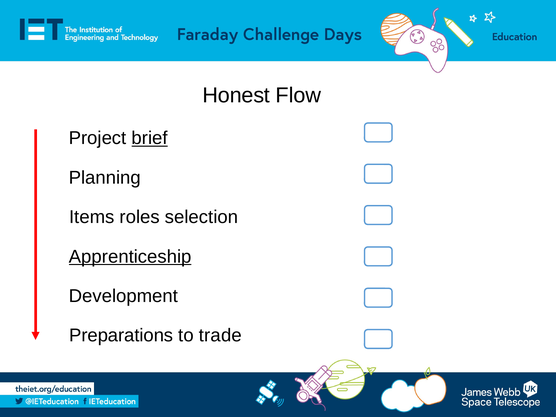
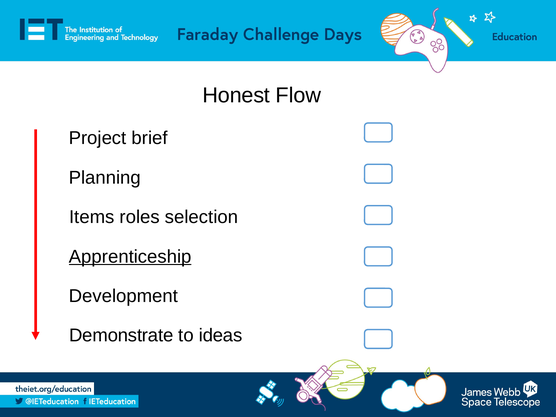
brief underline: present -> none (150, 138)
Preparations: Preparations -> Demonstrate (121, 335)
trade: trade -> ideas (221, 335)
